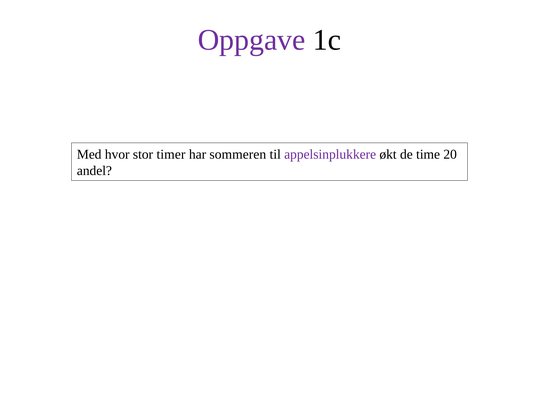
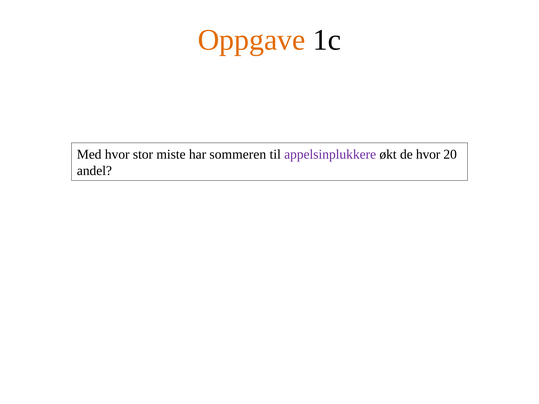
Oppgave colour: purple -> orange (252, 40)
timer: timer -> miste (171, 155)
de time: time -> hvor (428, 155)
